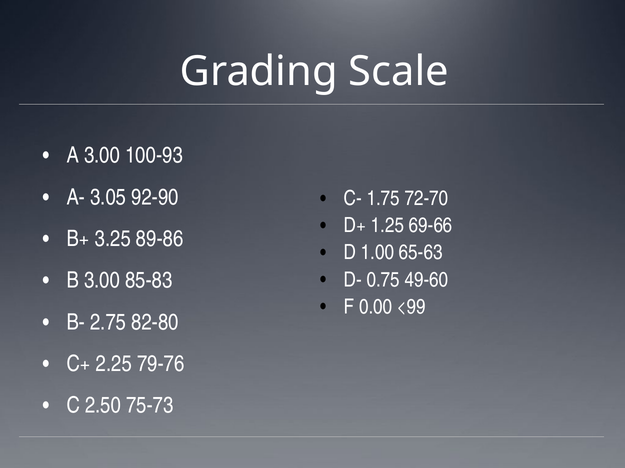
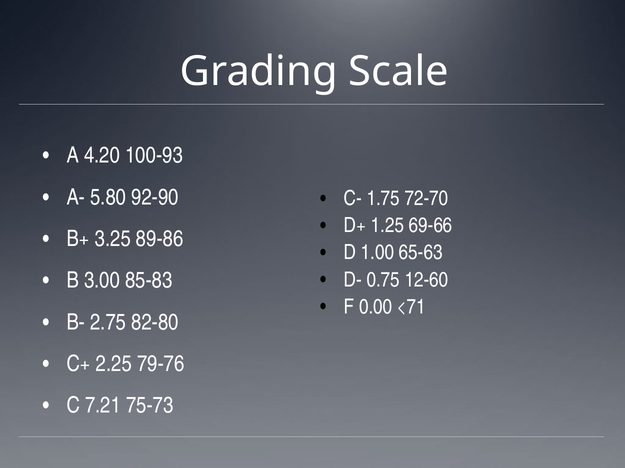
A 3.00: 3.00 -> 4.20 (102, 156)
3.05: 3.05 -> 5.80 (108, 198)
49-60: 49-60 -> 12-60 (426, 280)
<99: <99 -> <71 (411, 307)
2.50: 2.50 -> 7.21 (103, 406)
